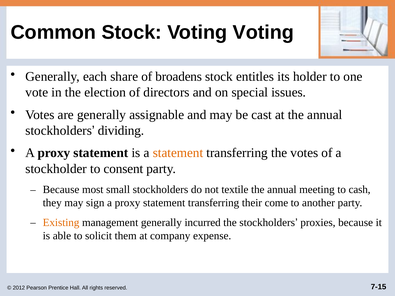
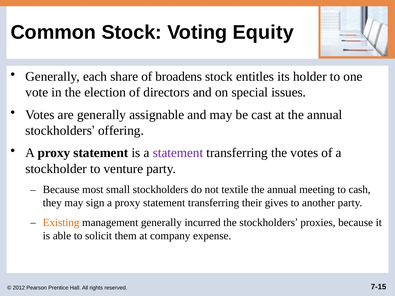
Voting Voting: Voting -> Equity (263, 32)
dividing: dividing -> offering (121, 131)
statement colour: orange -> purple (178, 153)
consent: consent -> venture (123, 169)
come: come -> gives (276, 203)
